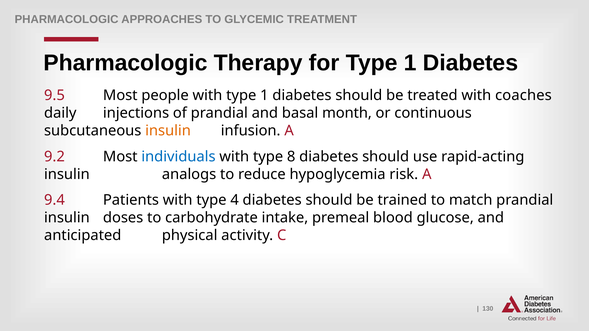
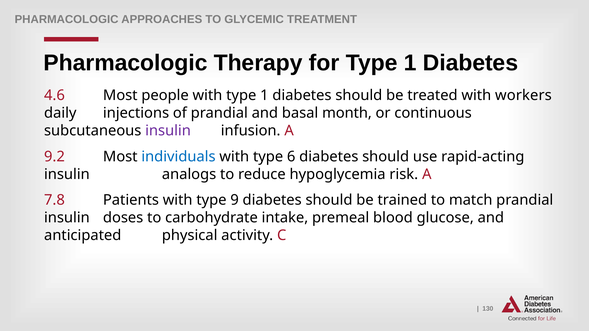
9.5: 9.5 -> 4.6 (54, 96)
coaches: coaches -> workers (523, 96)
insulin colour: orange -> purple (168, 131)
8: 8 -> 6 (291, 157)
9.4: 9.4 -> 7.8 (54, 200)
4: 4 -> 9 (235, 200)
